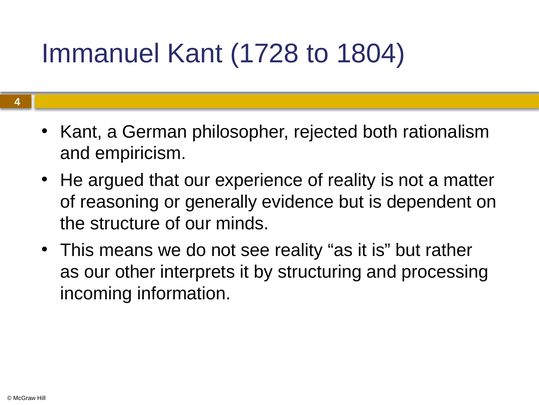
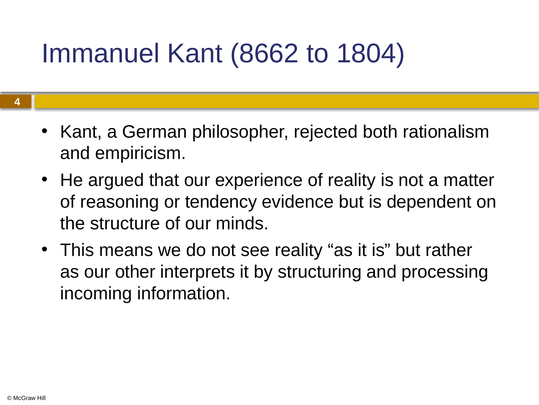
1728: 1728 -> 8662 (264, 54)
generally: generally -> tendency (221, 201)
